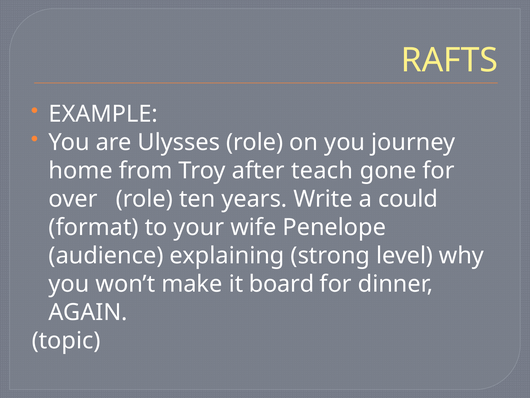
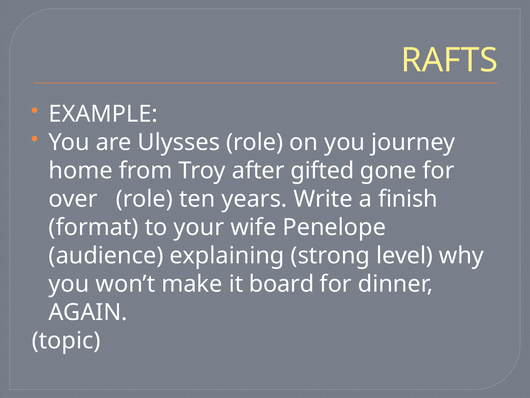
teach: teach -> gifted (322, 170)
could: could -> finish (408, 199)
